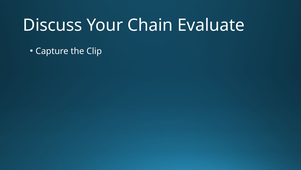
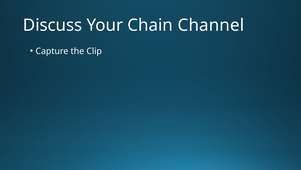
Evaluate: Evaluate -> Channel (211, 25)
